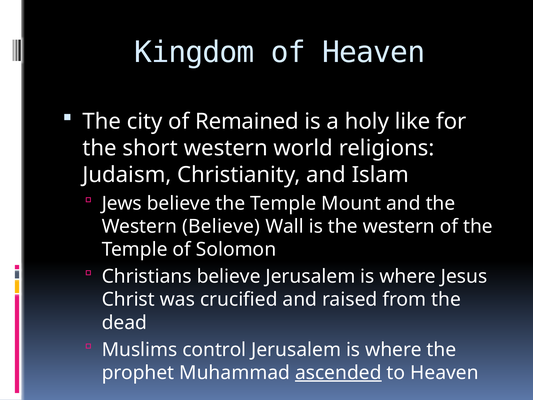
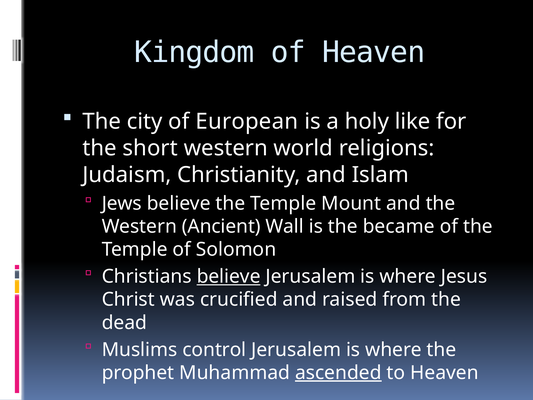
Remained: Remained -> European (247, 121)
Western Believe: Believe -> Ancient (221, 226)
is the western: western -> became (399, 226)
believe underline: none -> present (229, 276)
